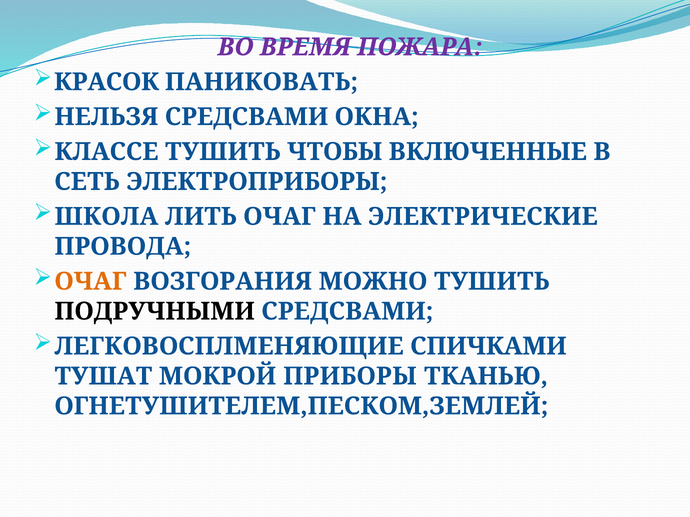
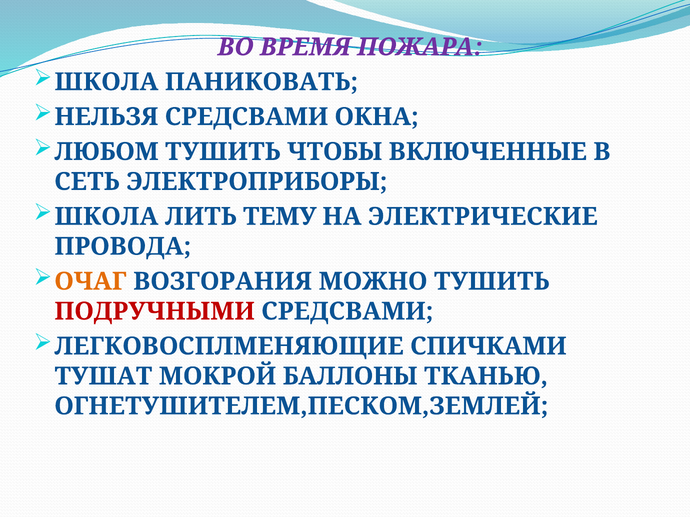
КРАСОК: КРАСОК -> ШКОЛА (106, 82)
КЛАССЕ: КЛАССЕ -> ЛЮБОМ (107, 152)
ЛИТЬ ОЧАГ: ОЧАГ -> ТЕМУ (280, 217)
ПОДРУЧНЫМИ colour: black -> red (155, 312)
ПРИБОРЫ: ПРИБОРЫ -> БАЛЛОНЫ (350, 377)
